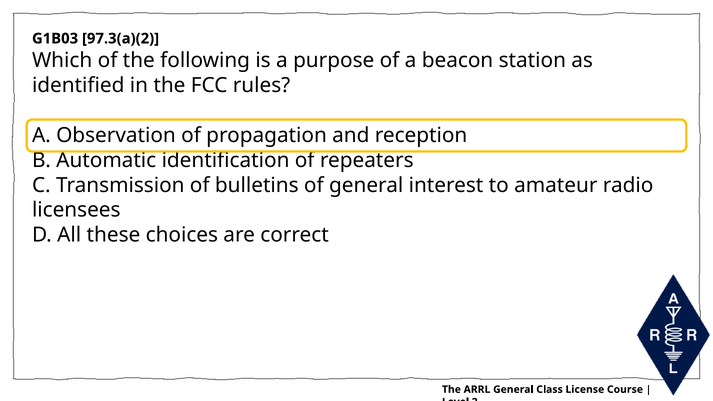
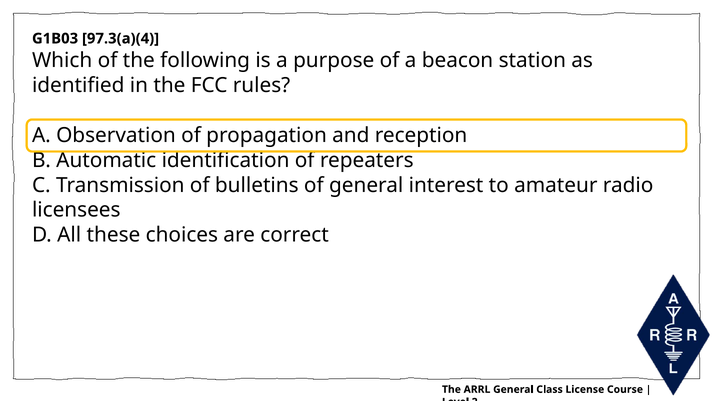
97.3(a)(2: 97.3(a)(2 -> 97.3(a)(4 (121, 39)
